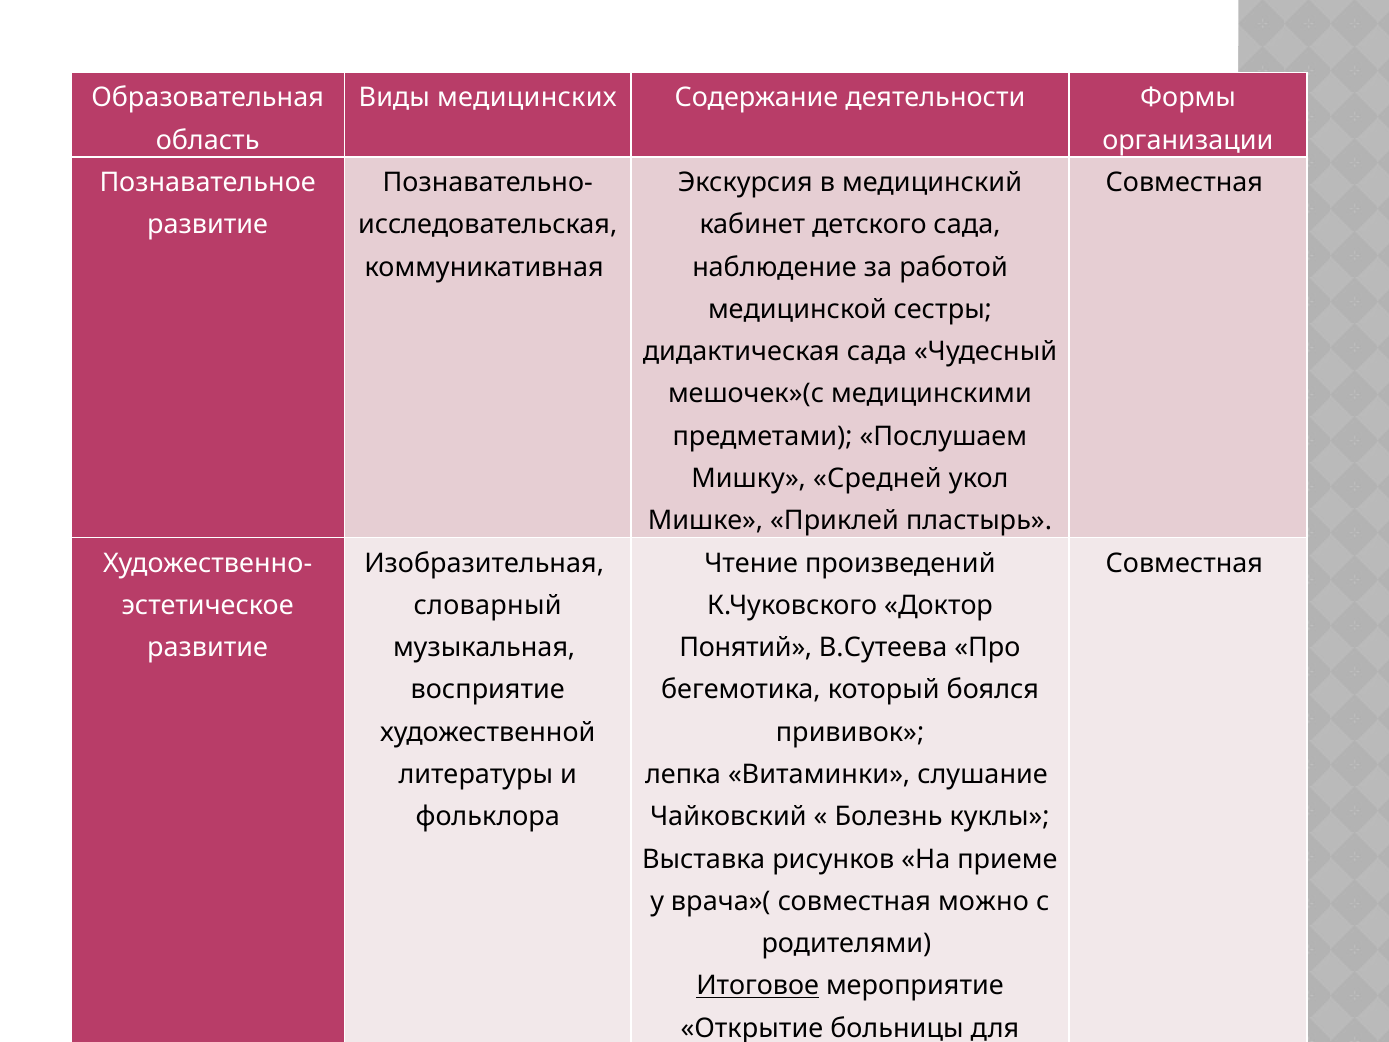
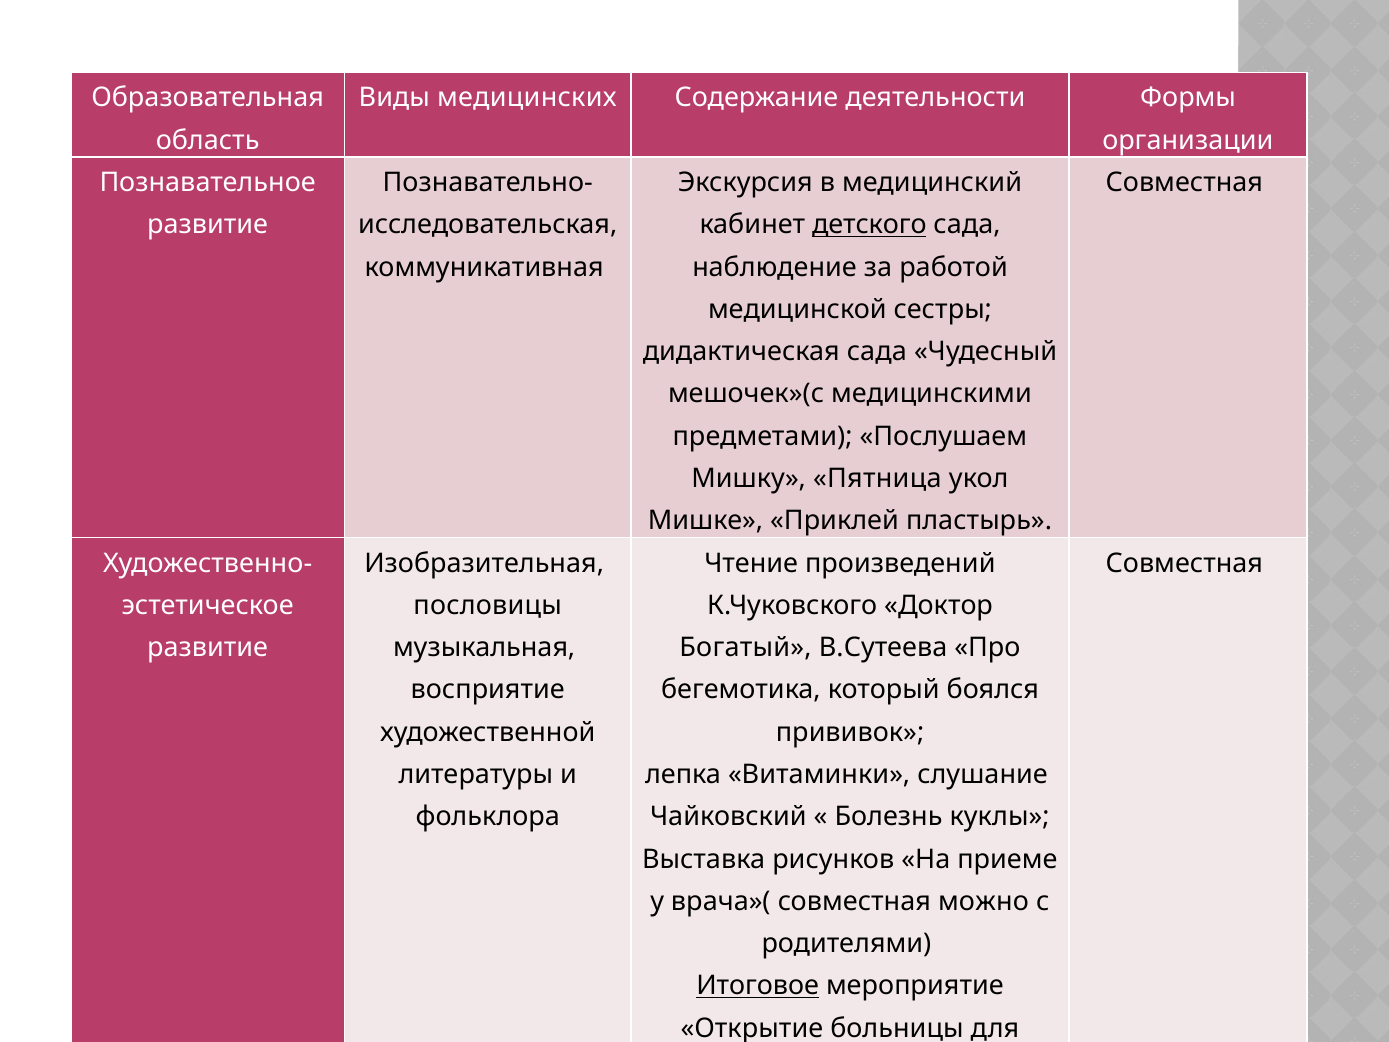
детского underline: none -> present (869, 225)
Средней: Средней -> Пятница (877, 478)
словарный: словарный -> пословицы (488, 605)
Понятий: Понятий -> Богатый (745, 648)
